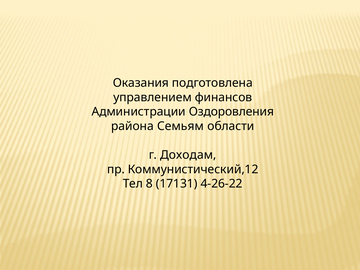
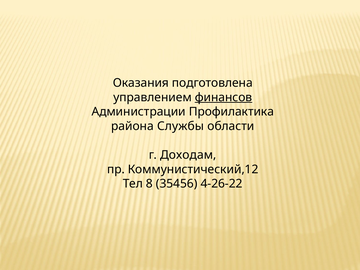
финансов underline: none -> present (224, 97)
Оздоровления: Оздоровления -> Профилактика (231, 112)
Семьям: Семьям -> Службы (181, 126)
17131: 17131 -> 35456 (177, 184)
